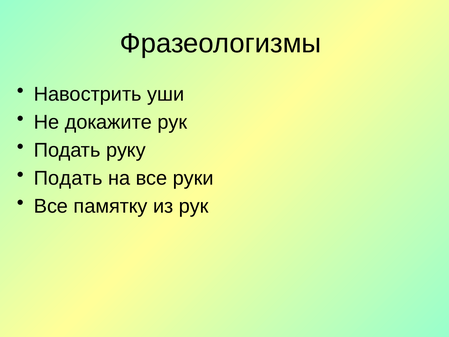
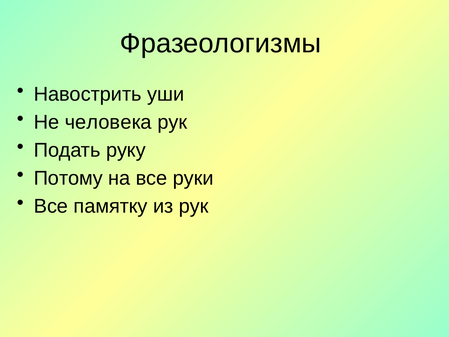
докажите: докажите -> человека (108, 122)
Подать: Подать -> Потому (68, 178)
